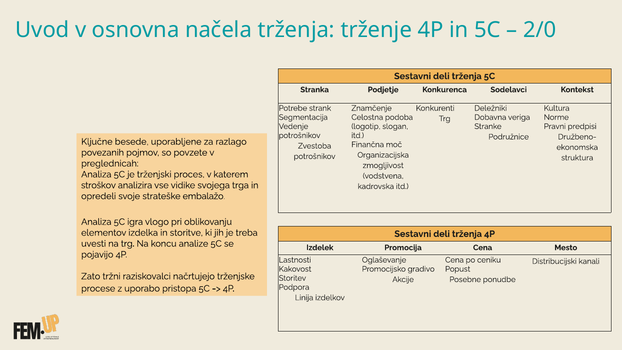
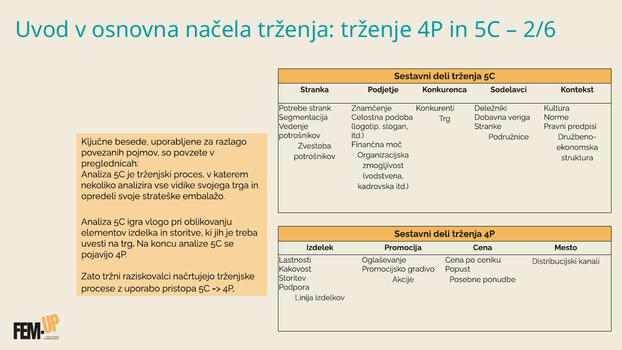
2/0: 2/0 -> 2/6 (540, 30)
stroškov: stroškov -> nekoliko (98, 185)
